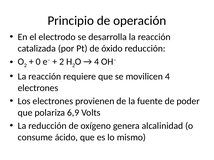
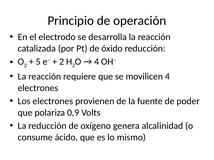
0: 0 -> 5 (38, 62)
6,9: 6,9 -> 0,9 (73, 113)
